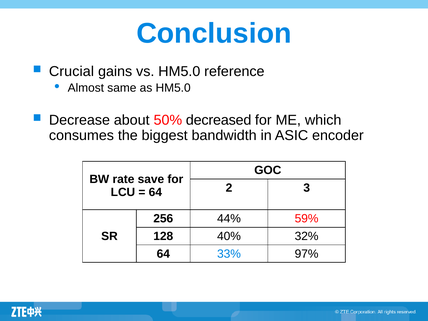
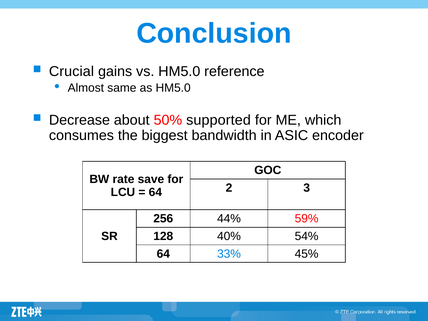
decreased: decreased -> supported (218, 120)
32%: 32% -> 54% (307, 236)
97%: 97% -> 45% (307, 254)
